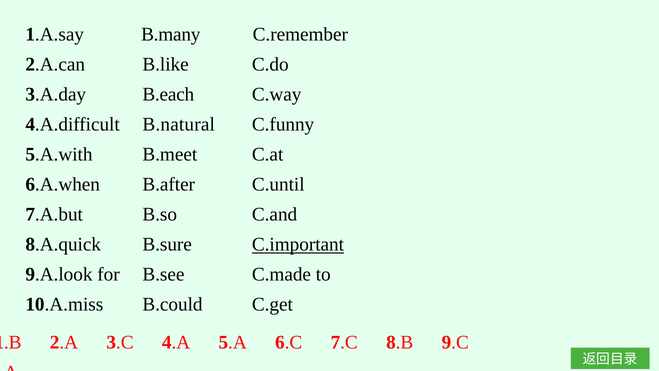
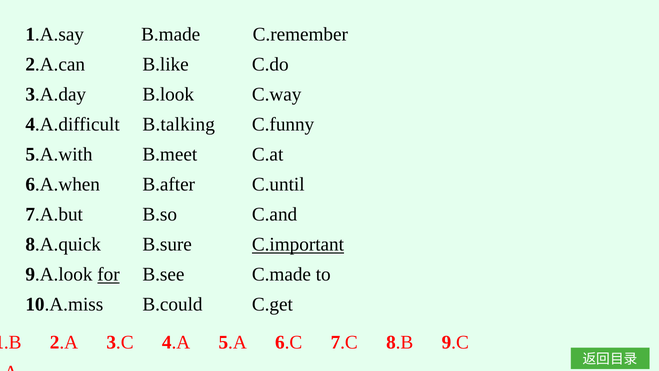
B.many: B.many -> B.made (171, 34)
B.each: B.each -> B.look (168, 94)
B.natural: B.natural -> B.talking (179, 124)
for underline: none -> present (108, 274)
